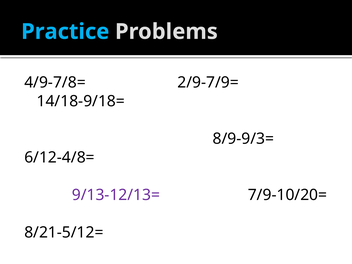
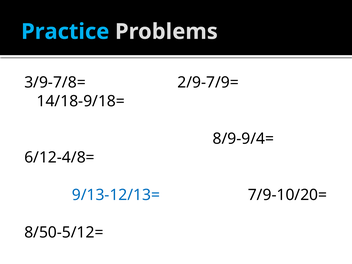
4/9-7/8=: 4/9-7/8= -> 3/9-7/8= (55, 82)
8/9-9/3=: 8/9-9/3= -> 8/9-9/4= (243, 139)
9/13-12/13= colour: purple -> blue (116, 195)
8/21-5/12=: 8/21-5/12= -> 8/50-5/12= (64, 233)
